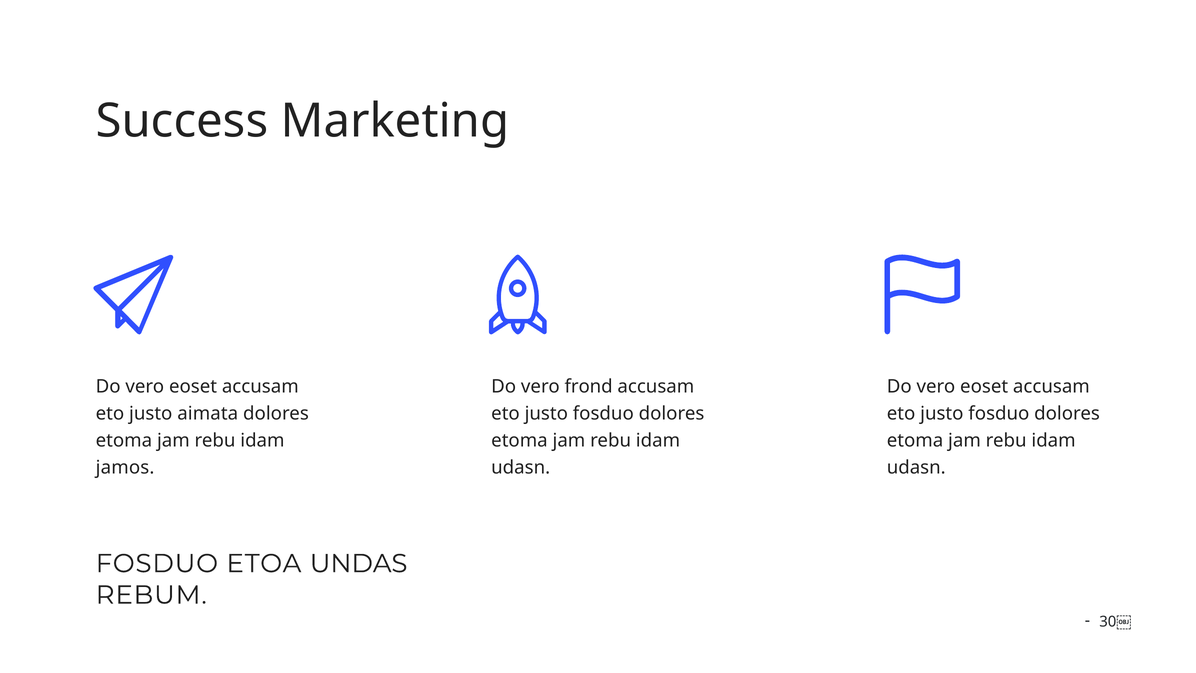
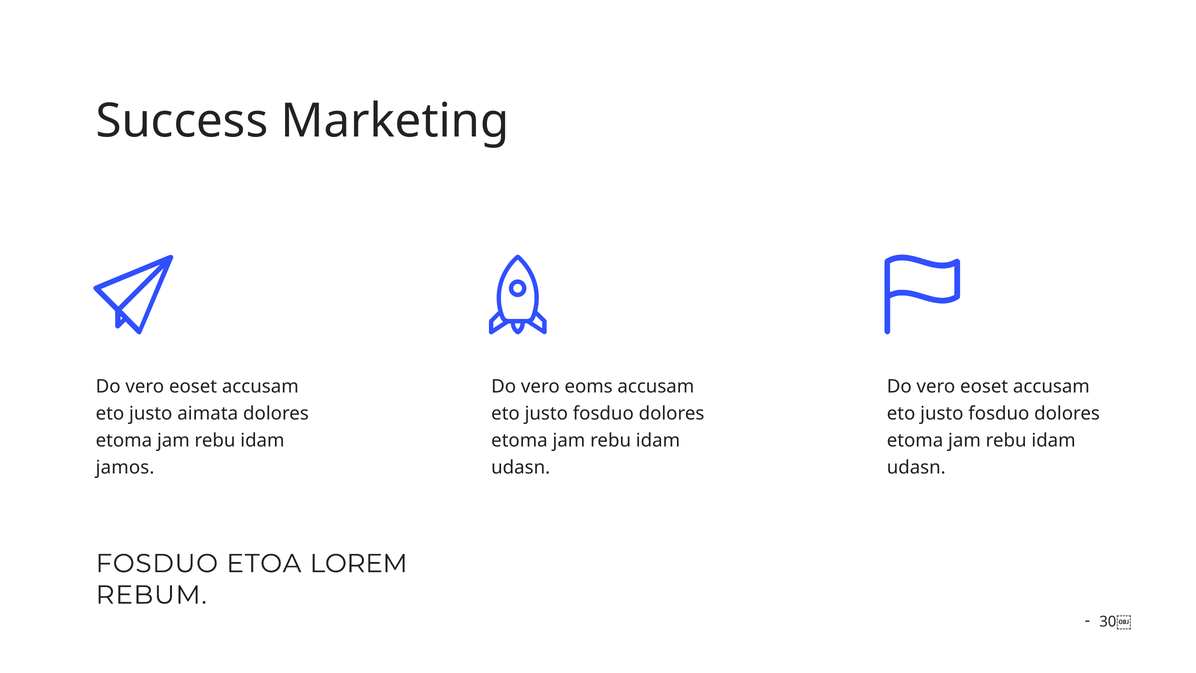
frond: frond -> eoms (589, 386)
UNDAS: UNDAS -> LOREM (359, 563)
